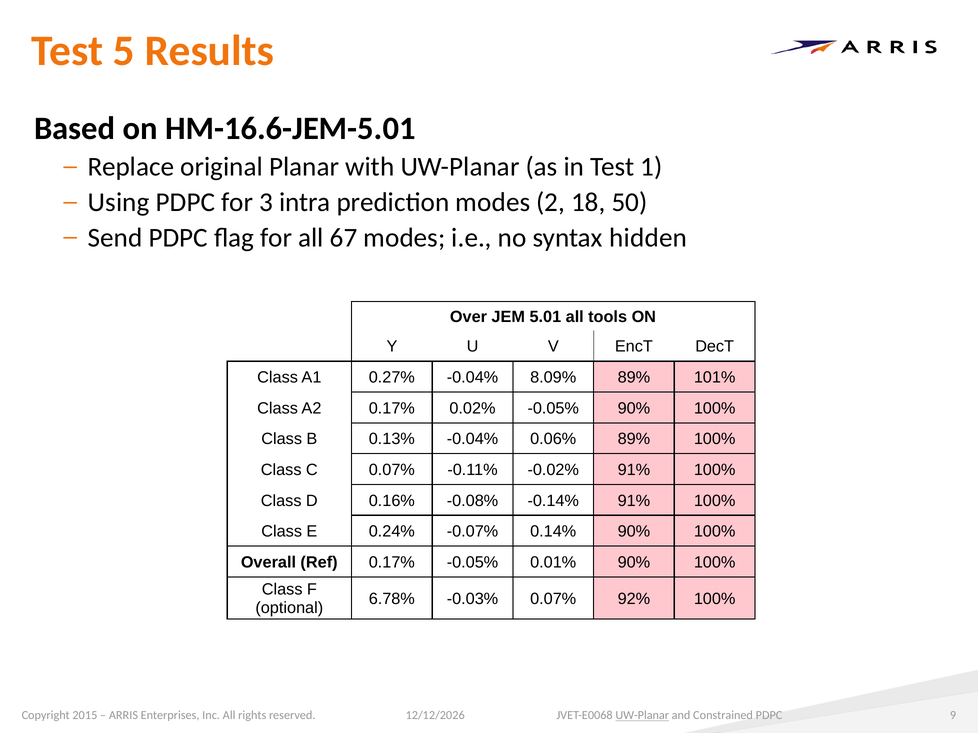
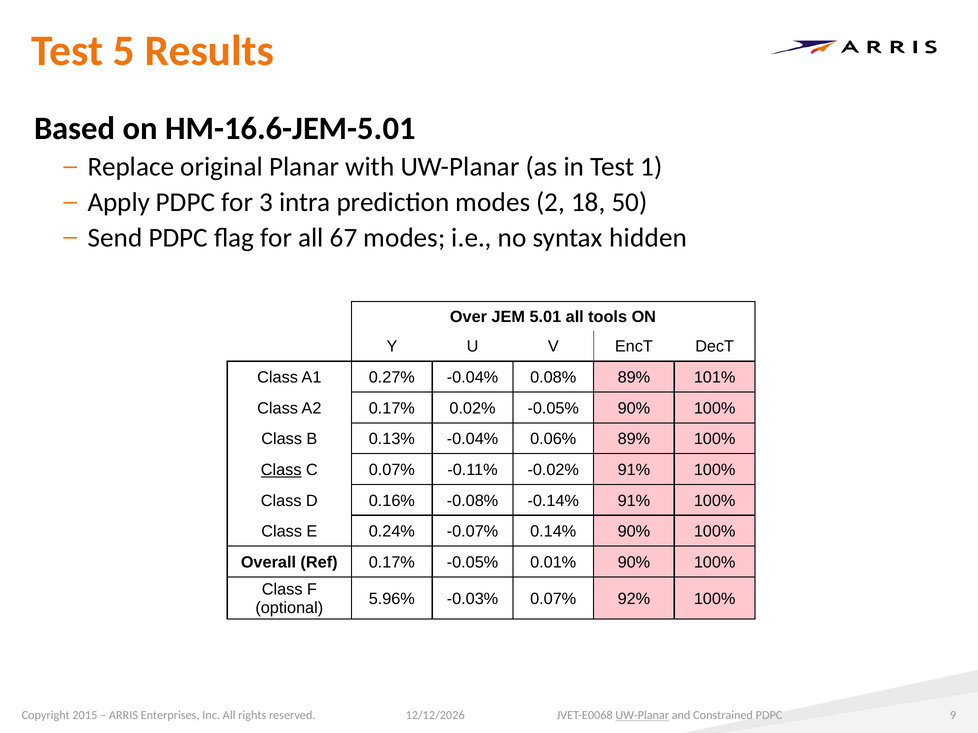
Using: Using -> Apply (119, 202)
8.09%: 8.09% -> 0.08% (553, 378)
Class underline: none -> present (281, 470)
6.78%: 6.78% -> 5.96% (392, 599)
